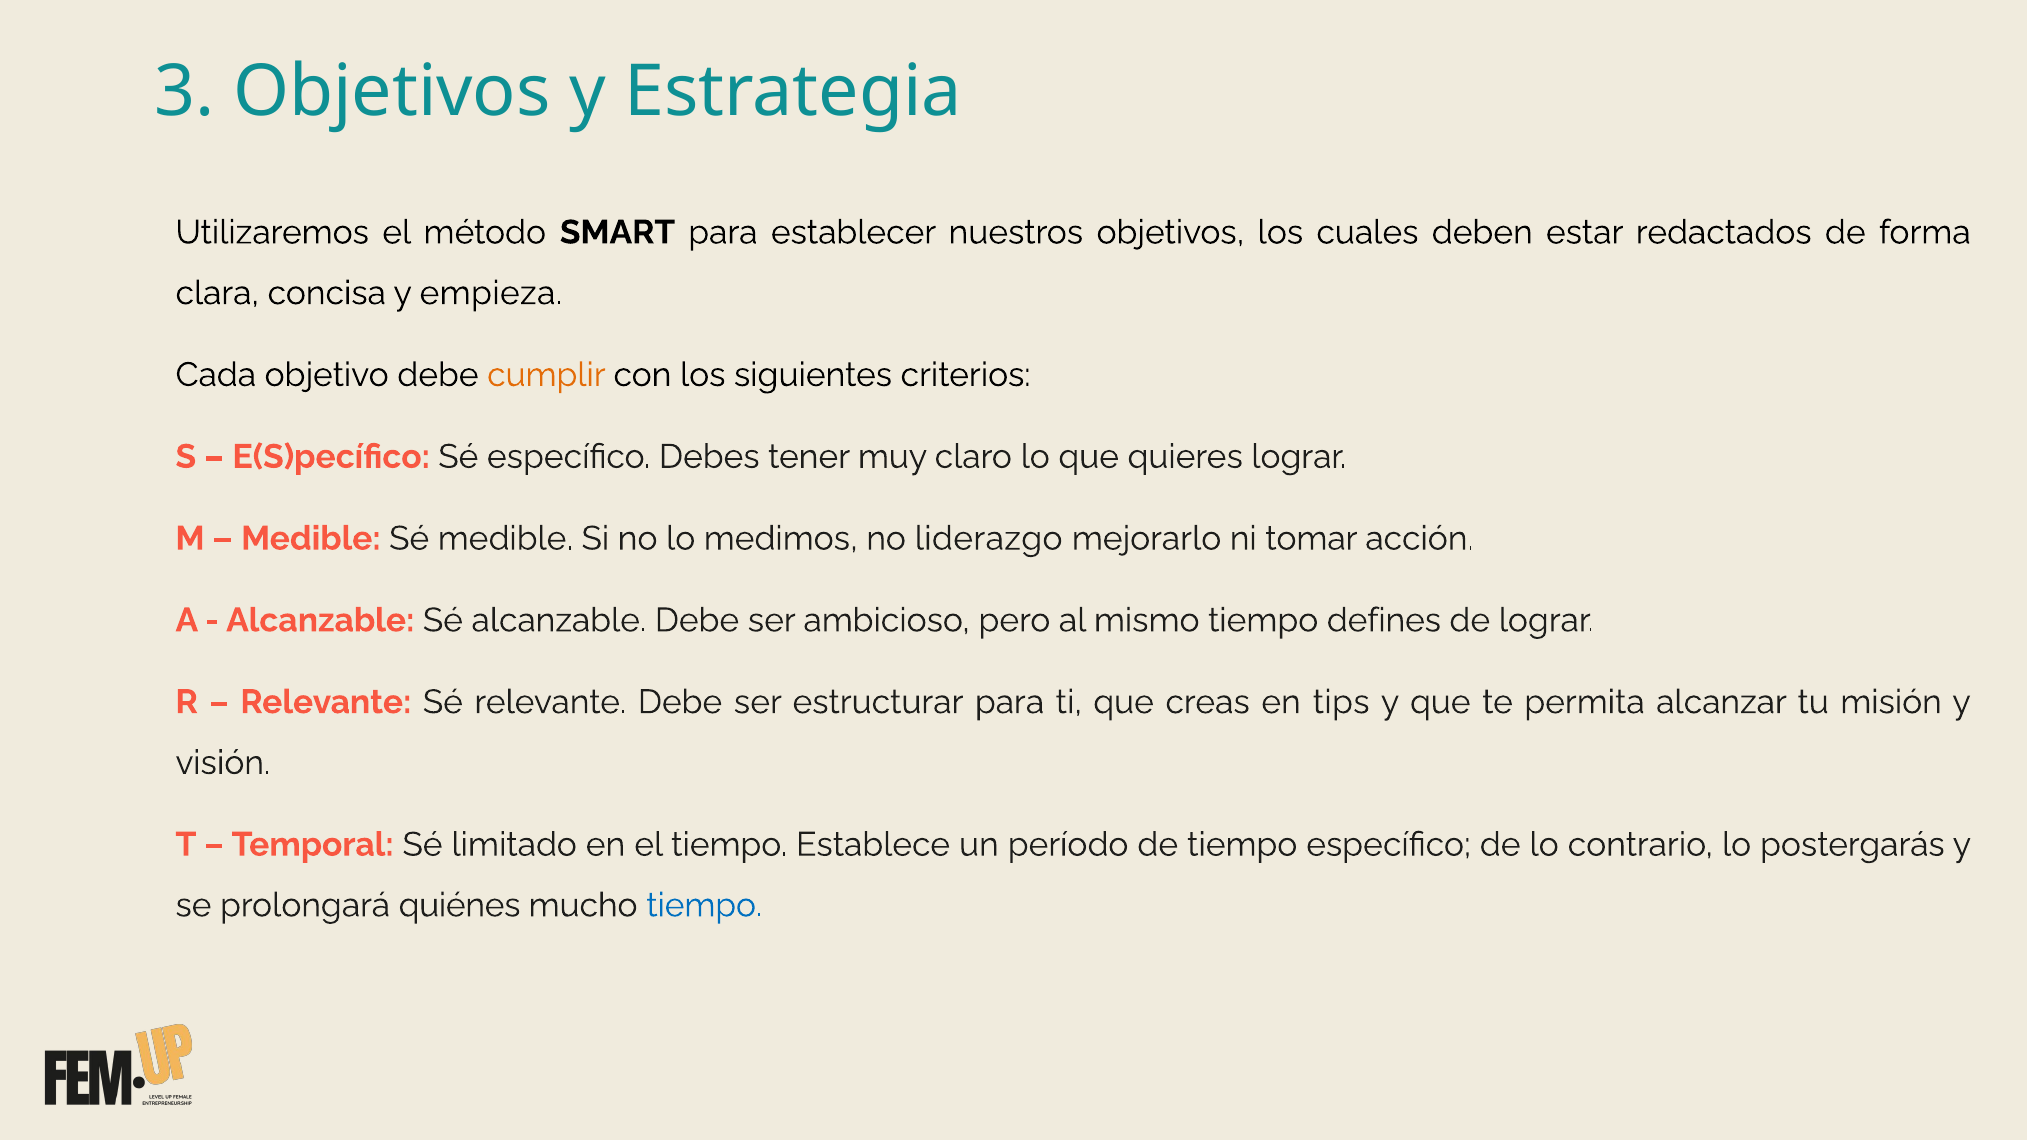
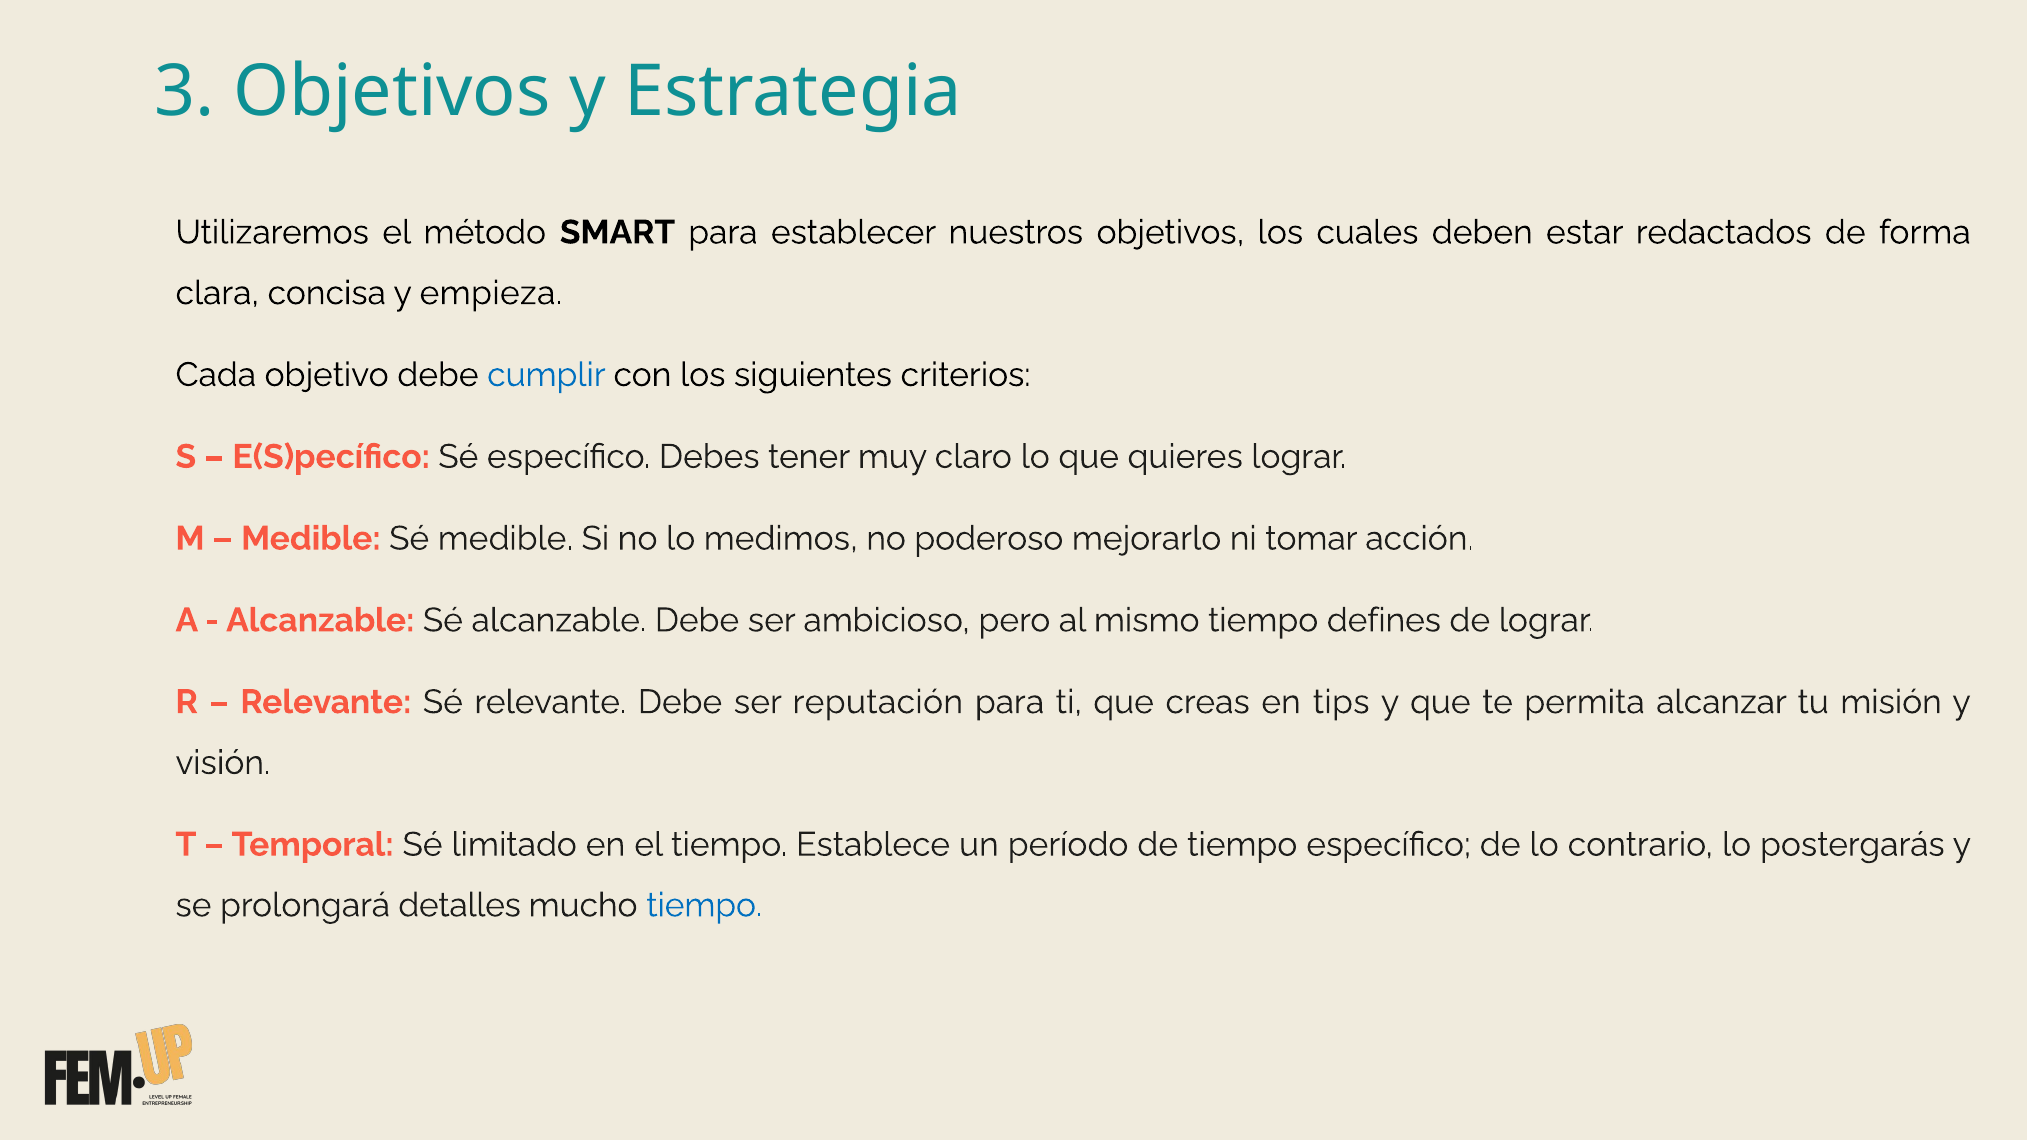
cumplir colour: orange -> blue (546, 375)
liderazgo: liderazgo -> poderoso (989, 539)
estructurar: estructurar -> reputación (878, 702)
quiénes: quiénes -> detalles (460, 905)
